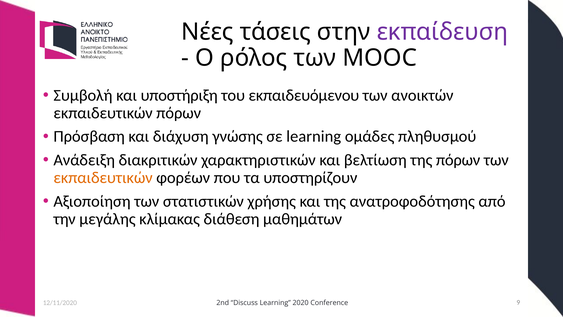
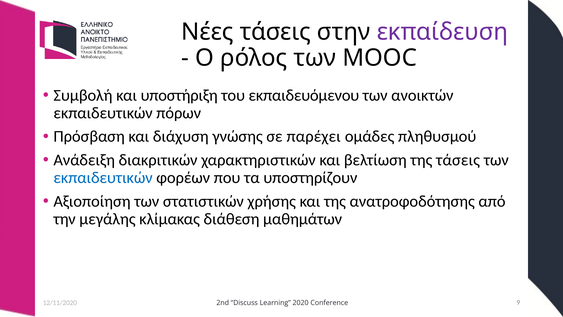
σε learning: learning -> παρέχει (314, 136)
της πόρων: πόρων -> τάσεις (458, 160)
εκπαιδευτικών colour: orange -> blue (103, 178)
